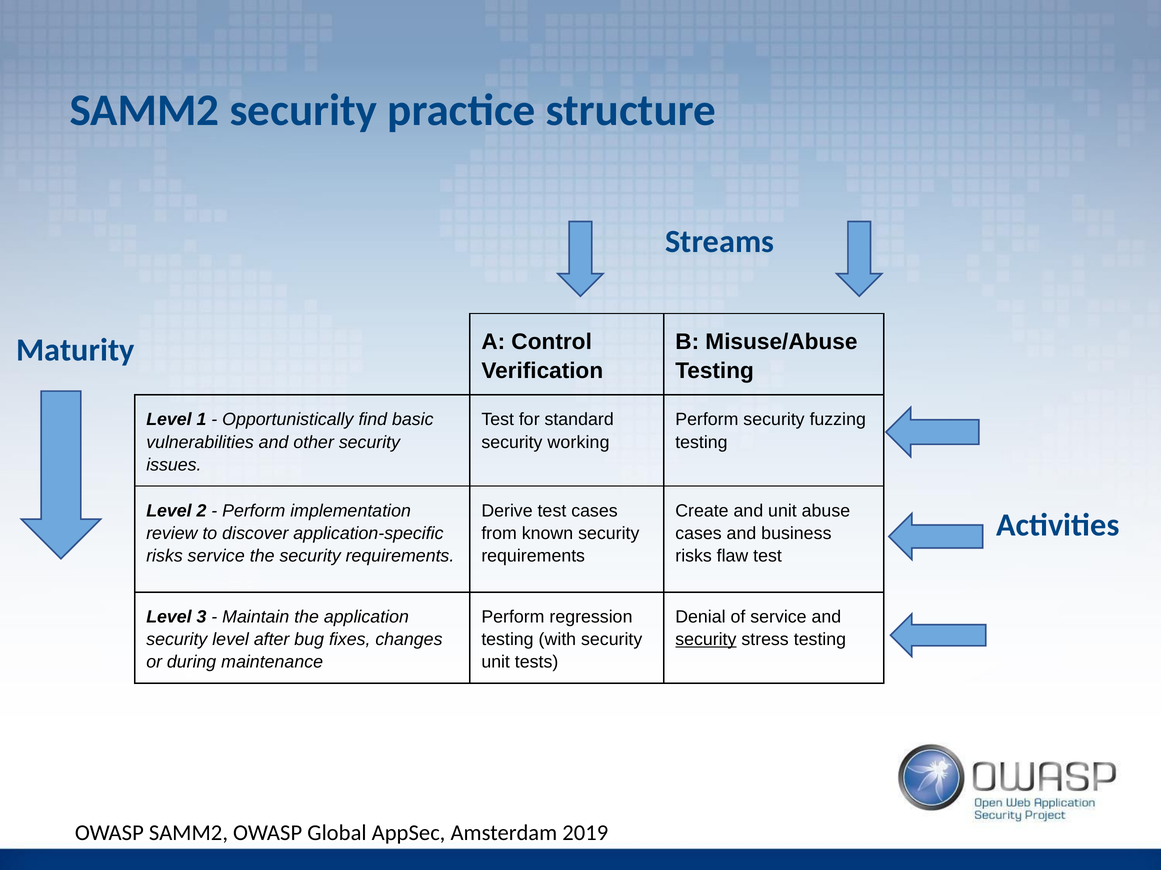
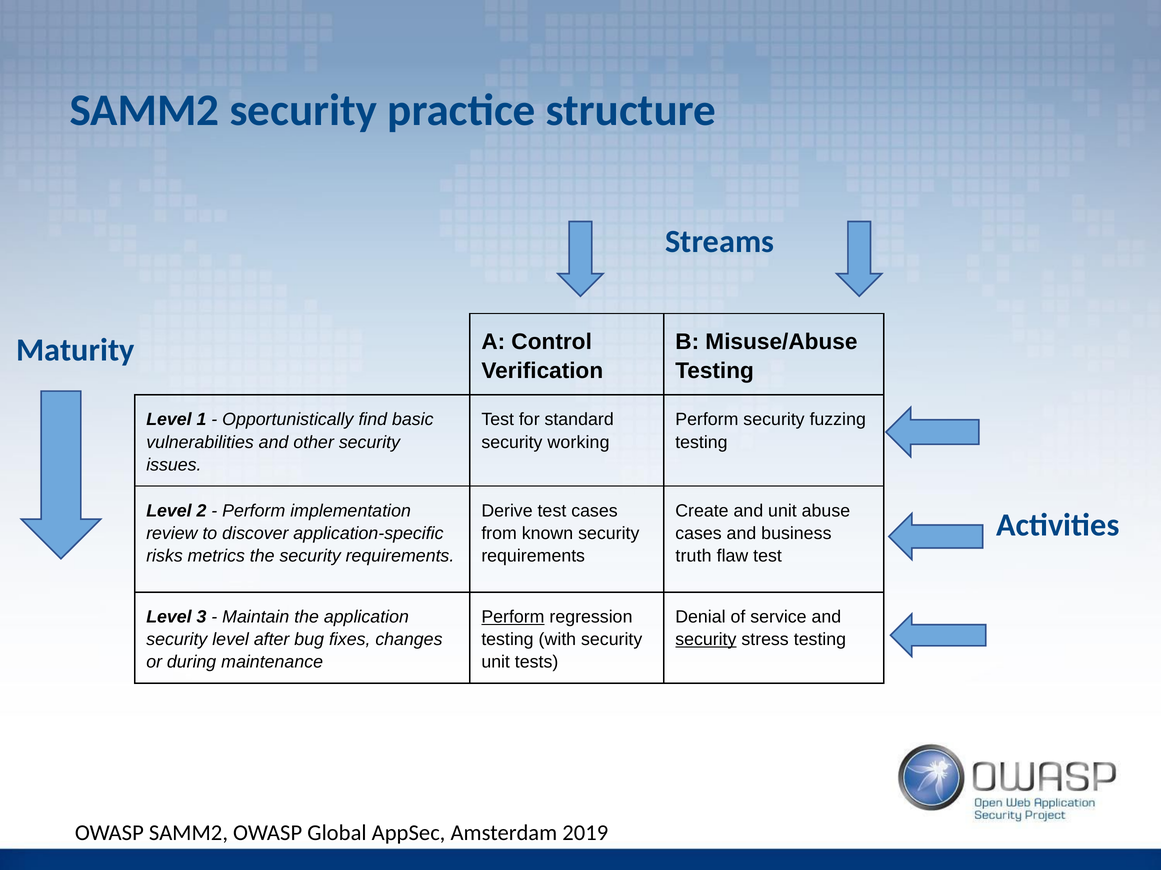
risks service: service -> metrics (216, 556)
risks: risks -> truth (693, 556)
Perform underline: none -> present (513, 617)
